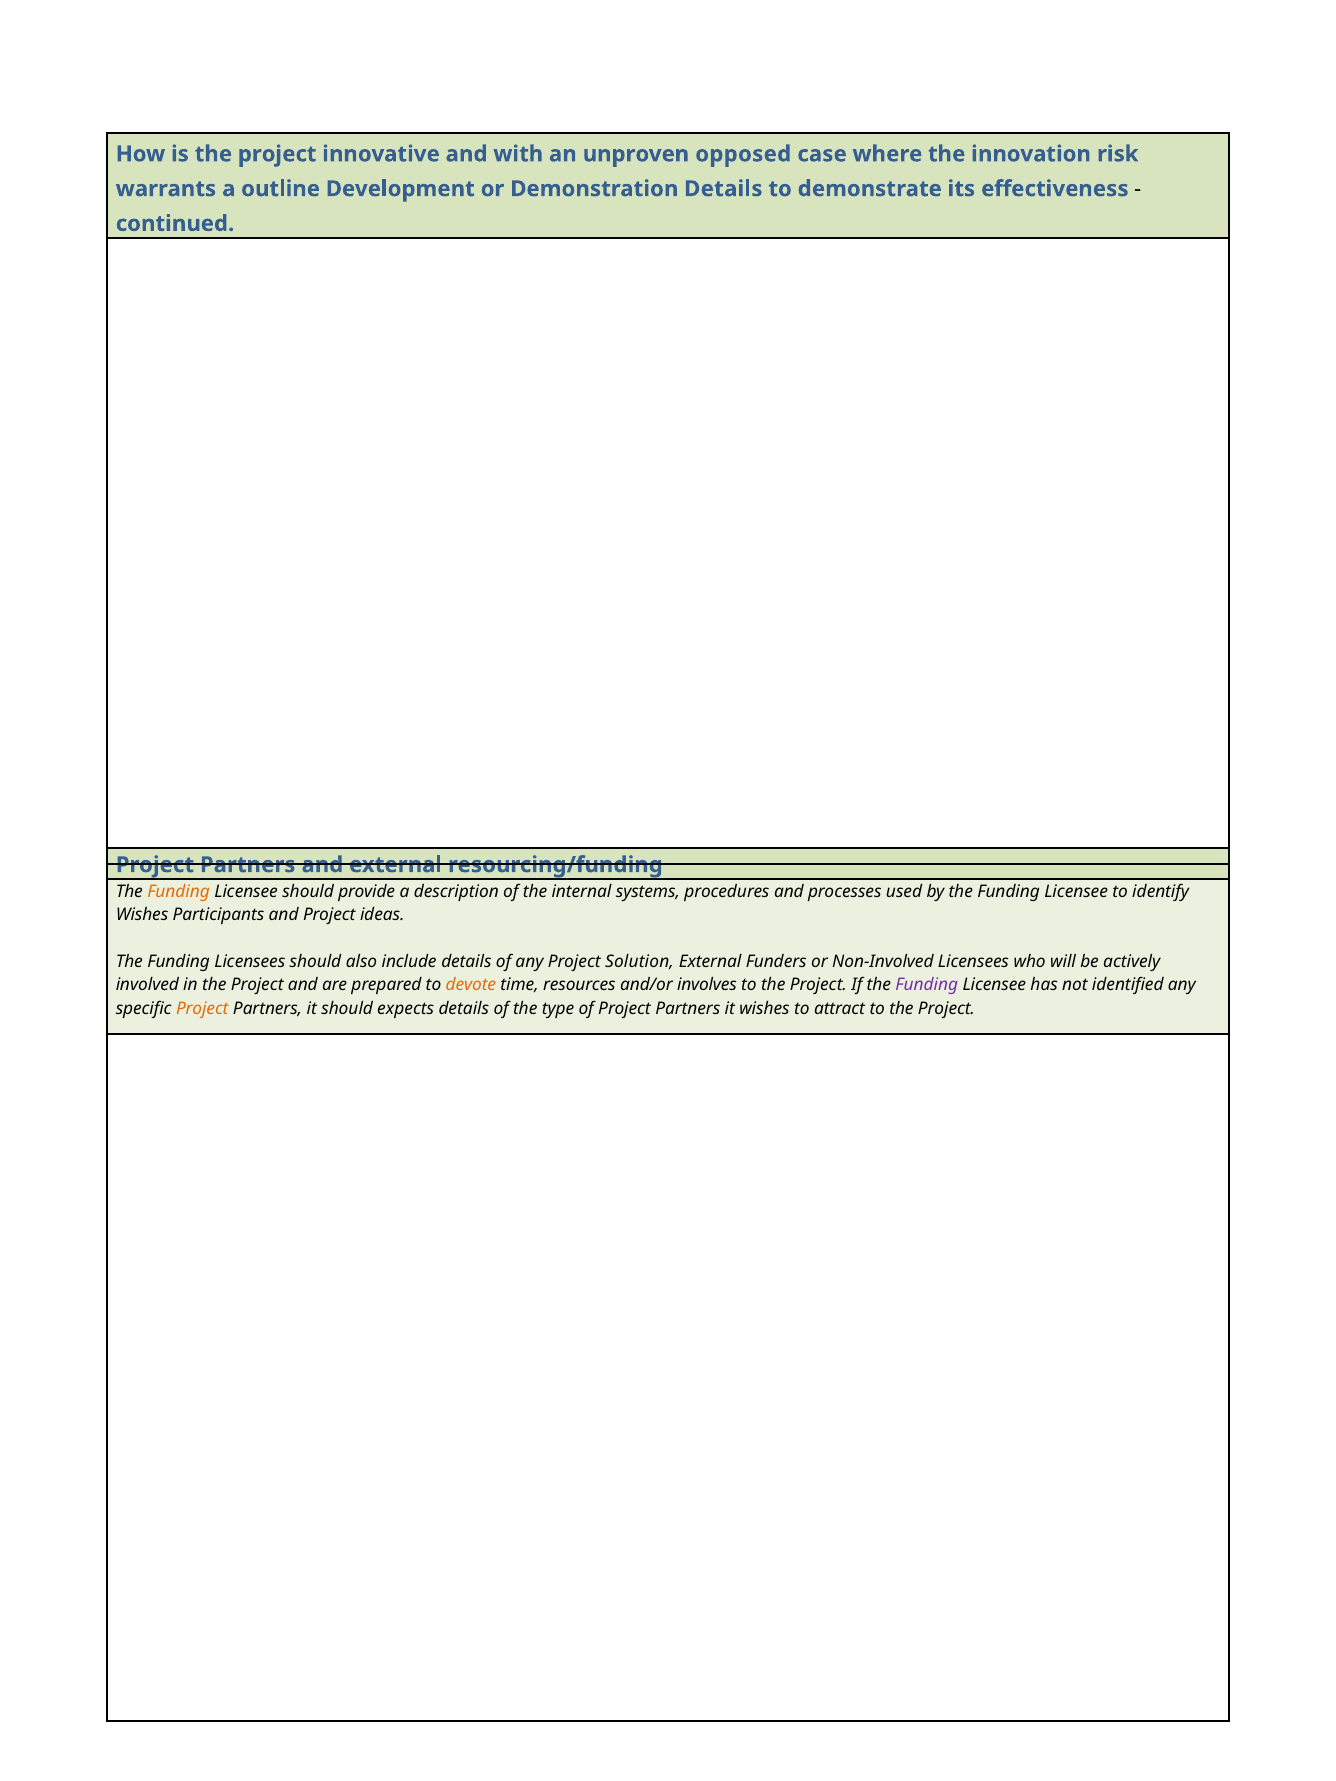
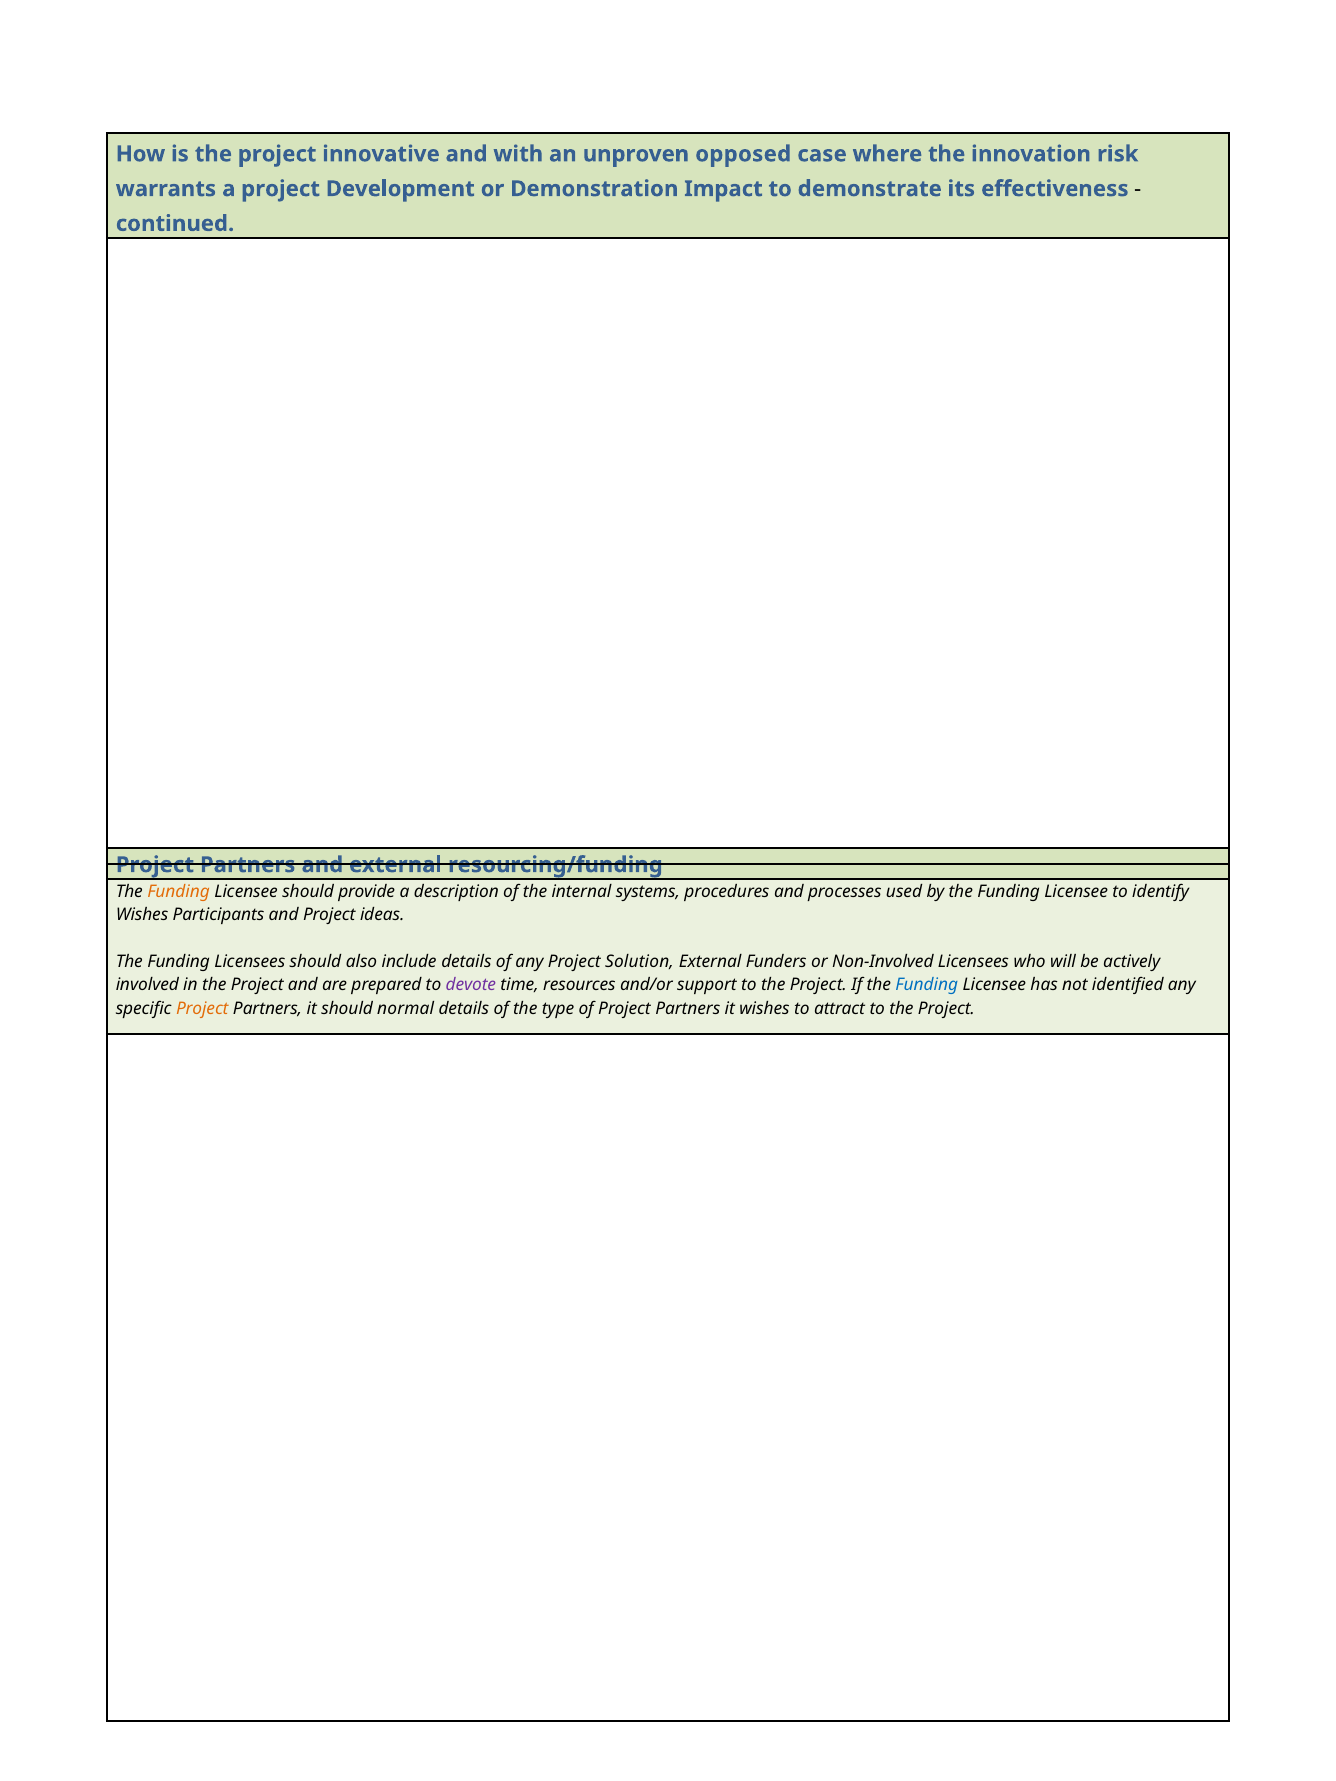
a outline: outline -> project (281, 189)
Demonstration Details: Details -> Impact (723, 189)
devote colour: orange -> purple (471, 985)
involves: involves -> support (707, 985)
Funding colour: purple -> blue (927, 985)
expects: expects -> normal (406, 1009)
